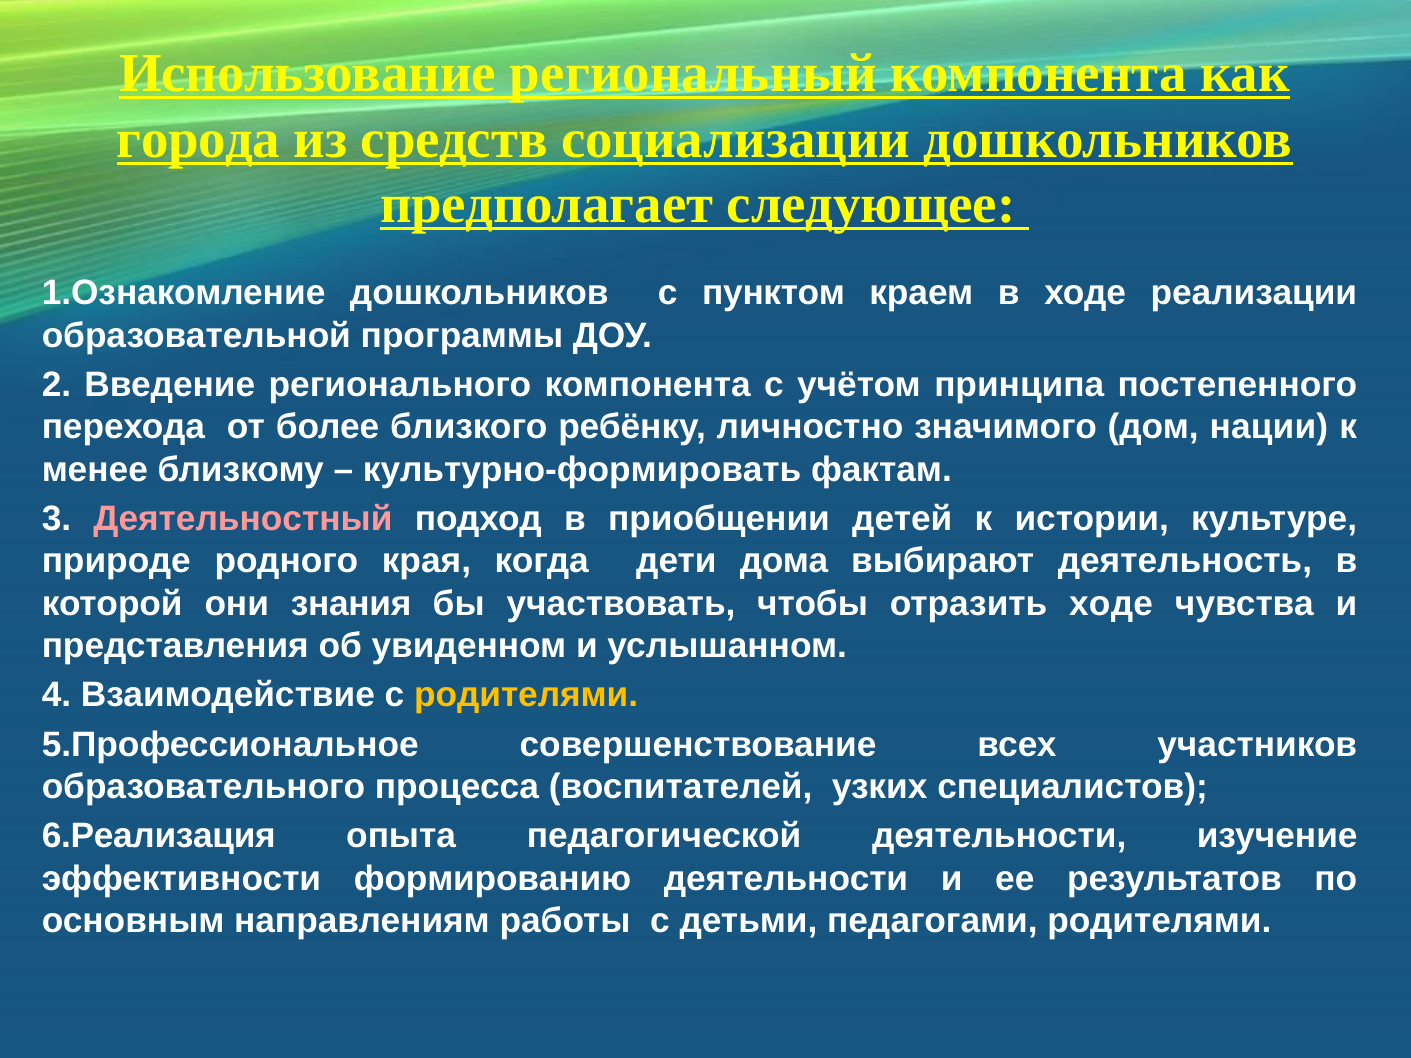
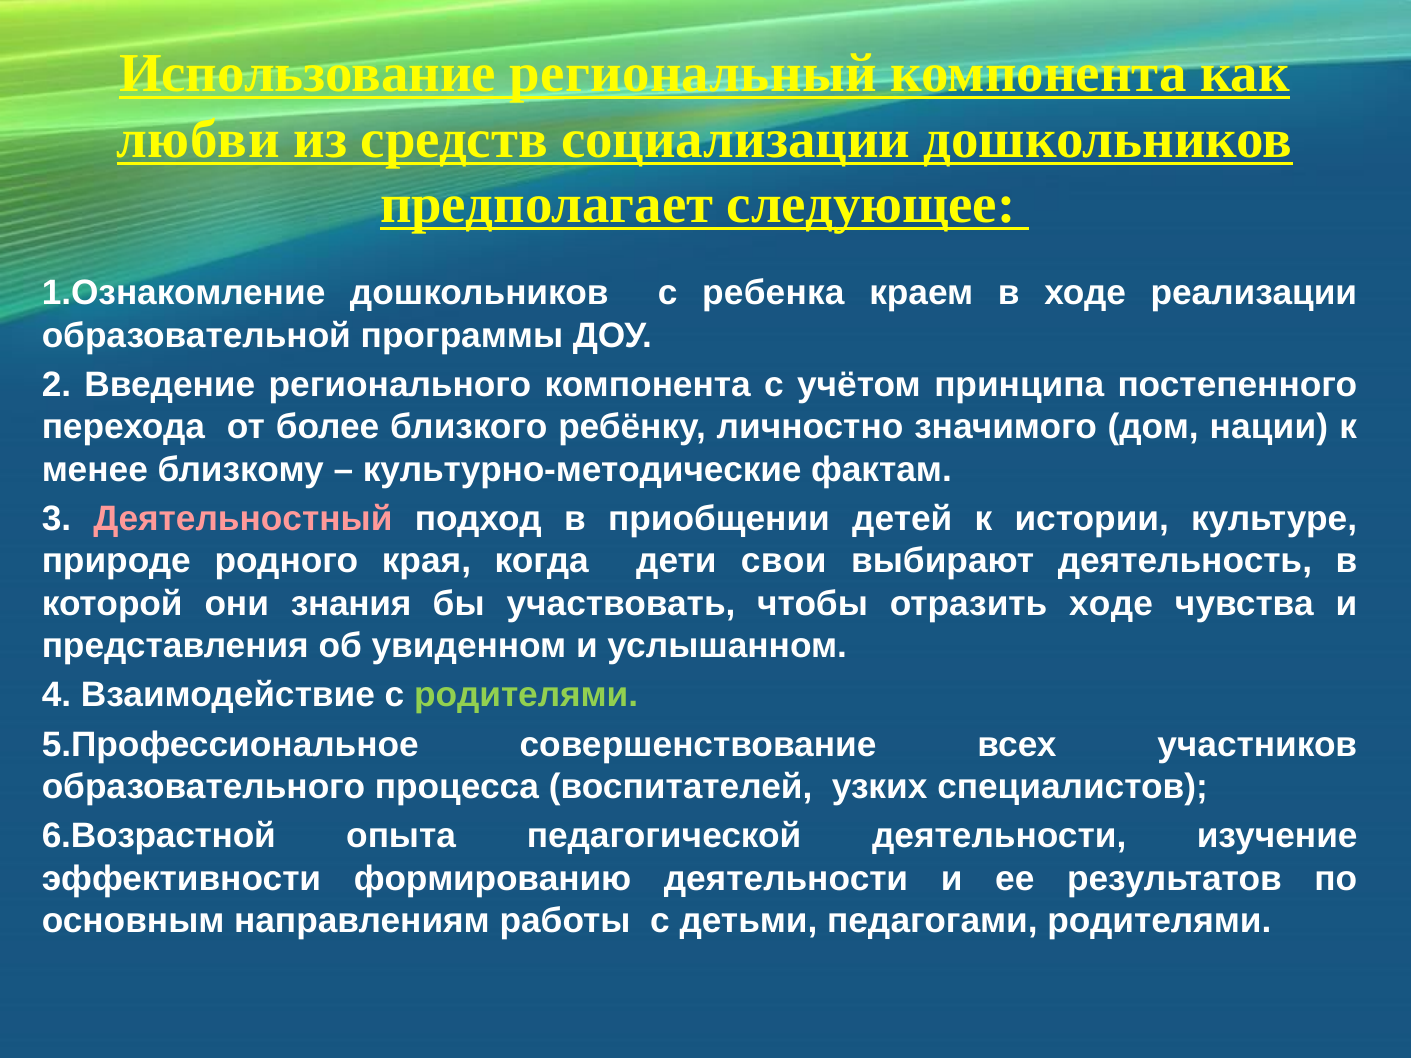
города: города -> любви (198, 139)
пунктом: пунктом -> ребенка (773, 293)
культурно-формировать: культурно-формировать -> культурно-методические (582, 469)
дома: дома -> свои (784, 561)
родителями colour: yellow -> light green (526, 695)
6.Реализация: 6.Реализация -> 6.Возрастной (159, 836)
